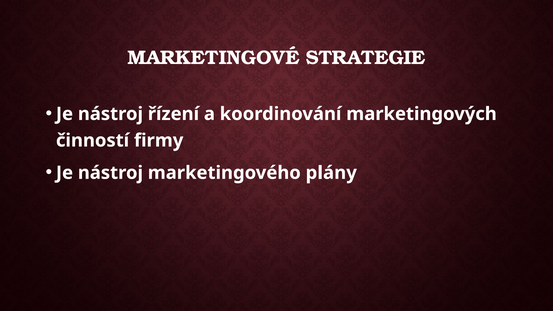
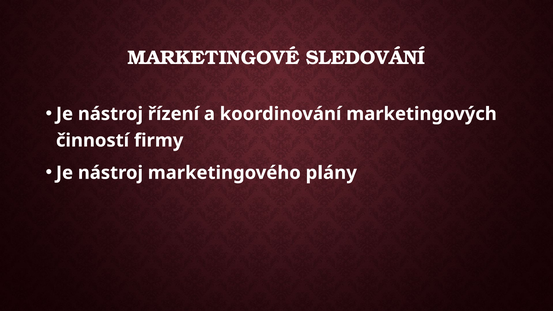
STRATEGIE: STRATEGIE -> SLEDOVÁNÍ (365, 58)
